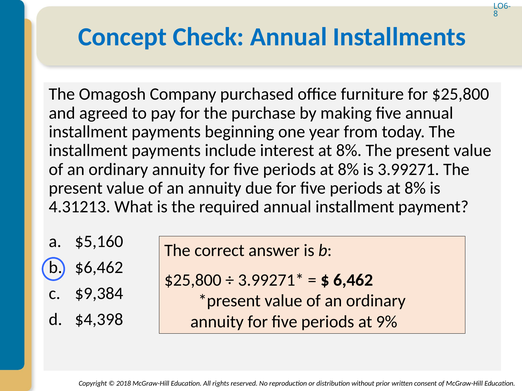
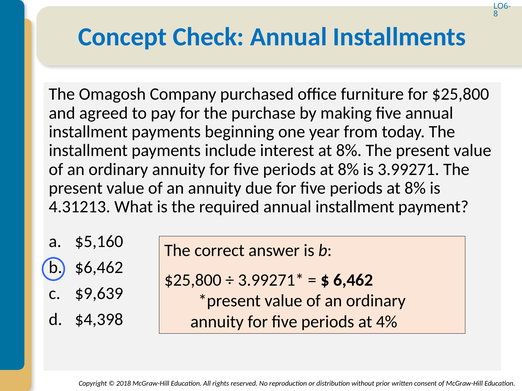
$9,384: $9,384 -> $9,639 (99, 294)
9%: 9% -> 4% (387, 322)
